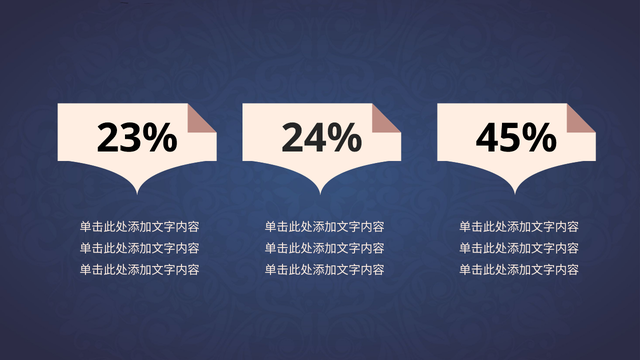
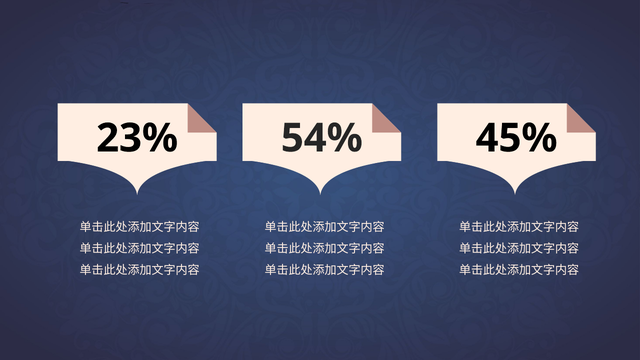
24%: 24% -> 54% (322, 138)
